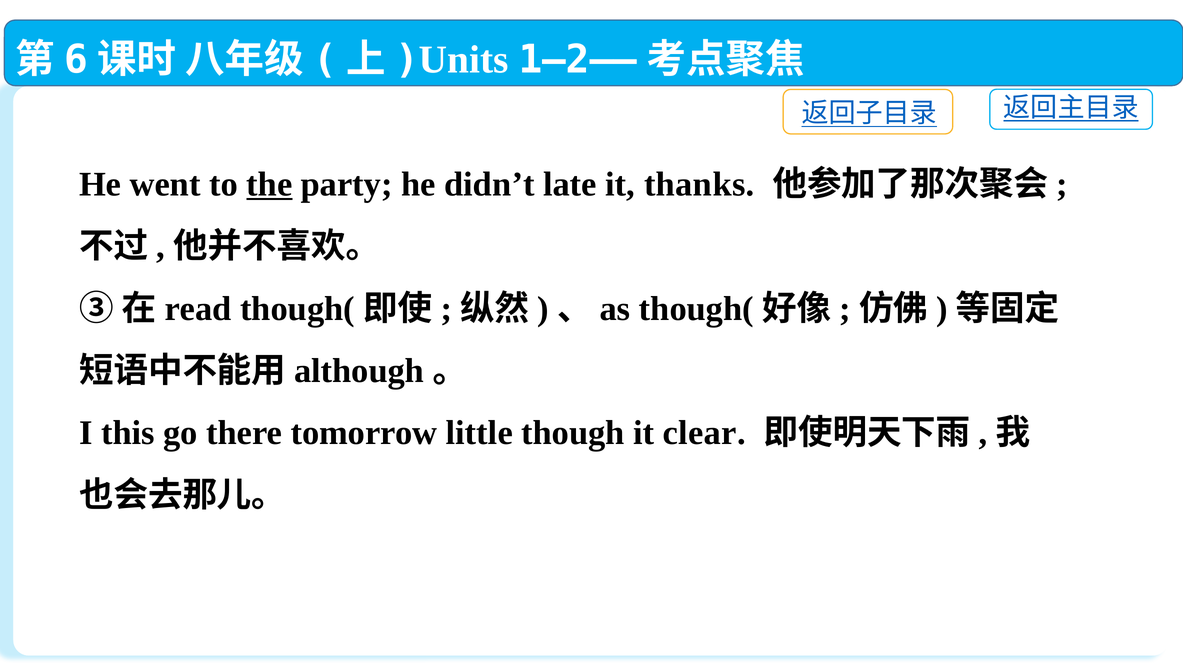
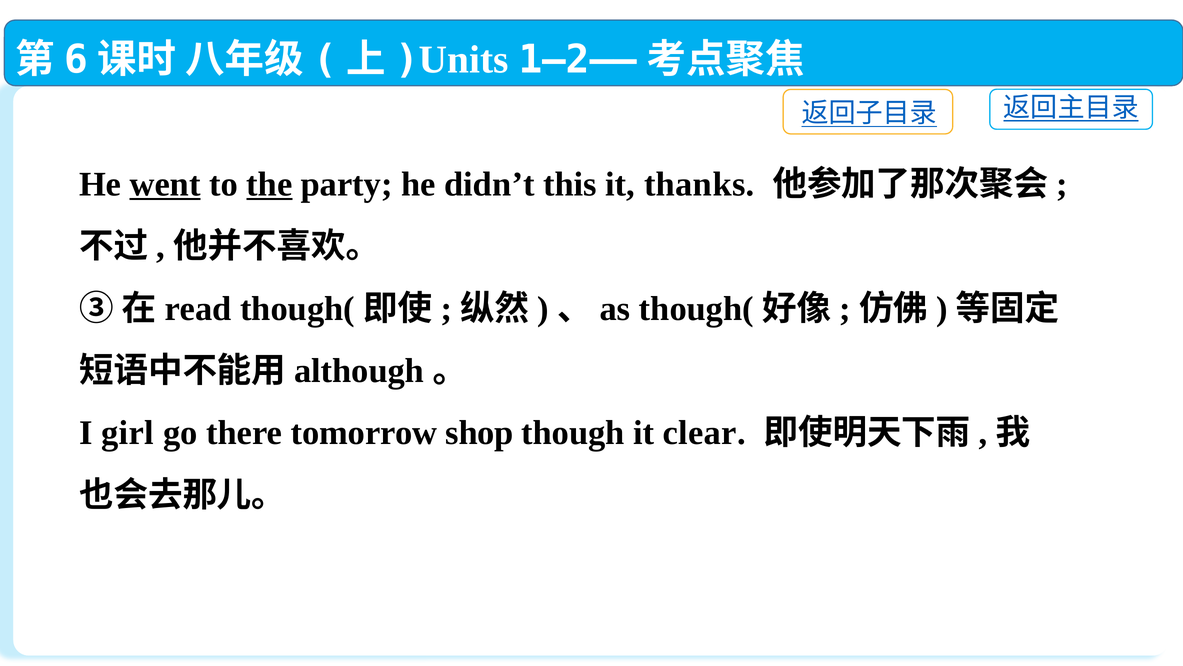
went underline: none -> present (165, 184)
late: late -> this (570, 184)
this: this -> girl (128, 433)
little: little -> shop (479, 433)
